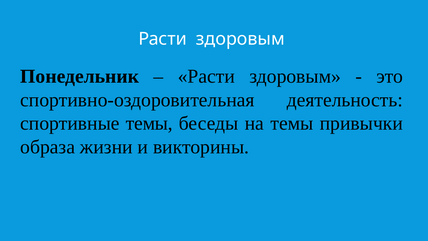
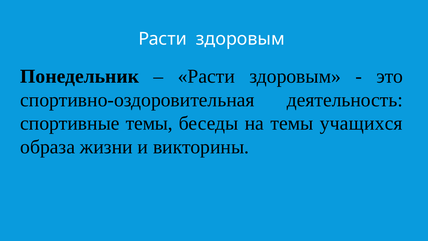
привычки: привычки -> учащихся (361, 123)
